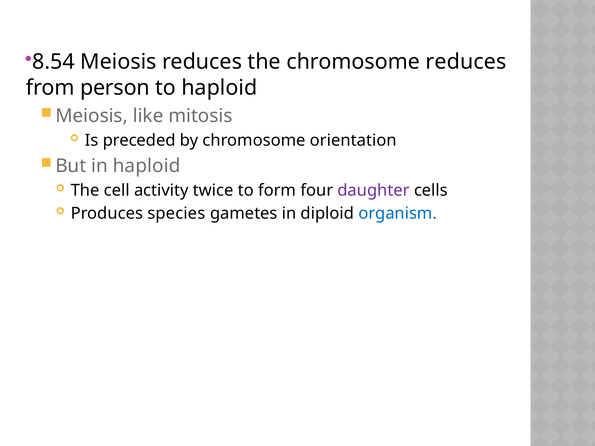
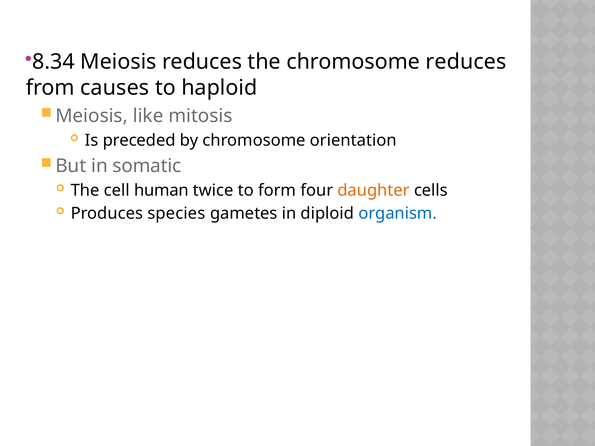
8.54: 8.54 -> 8.34 (53, 62)
person: person -> causes (115, 88)
in haploid: haploid -> somatic (147, 166)
activity: activity -> human (161, 190)
daughter colour: purple -> orange (374, 190)
